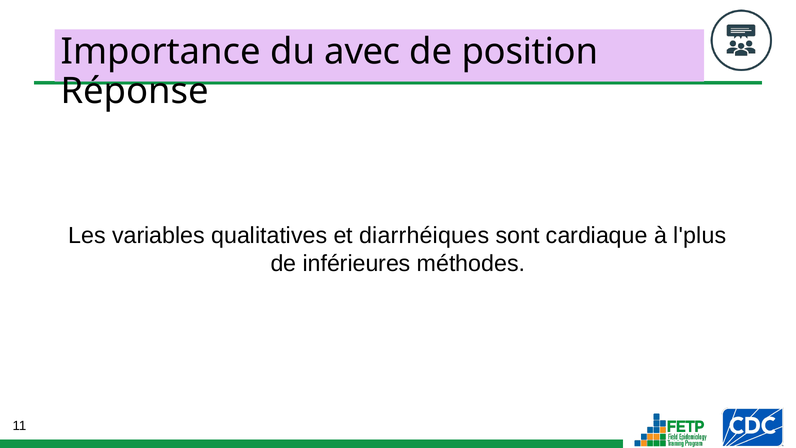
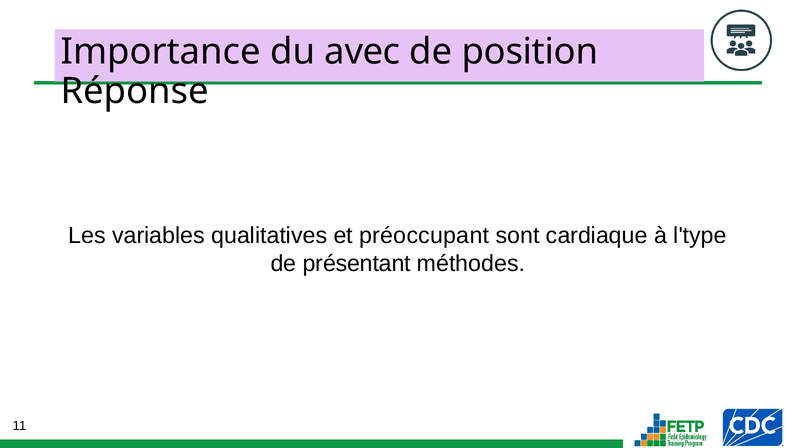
diarrhéiques: diarrhéiques -> préoccupant (424, 236)
l'plus: l'plus -> l'type (700, 236)
inférieures: inférieures -> présentant (357, 264)
